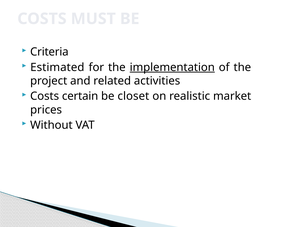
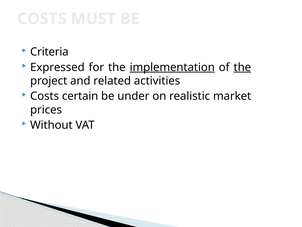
Estimated: Estimated -> Expressed (57, 67)
the underline: none -> present (242, 67)
closet: closet -> under (133, 96)
